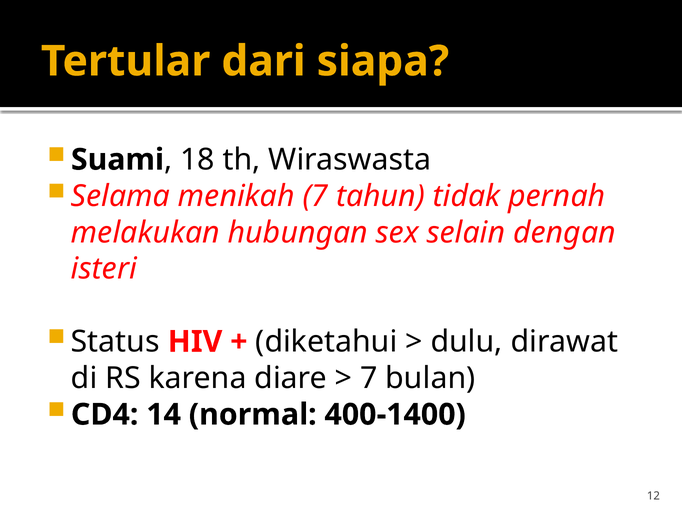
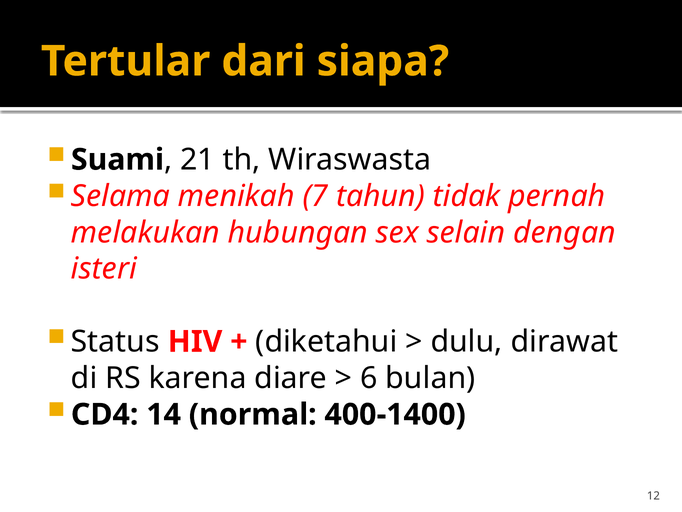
18: 18 -> 21 (197, 160)
7: 7 -> 6 (369, 378)
